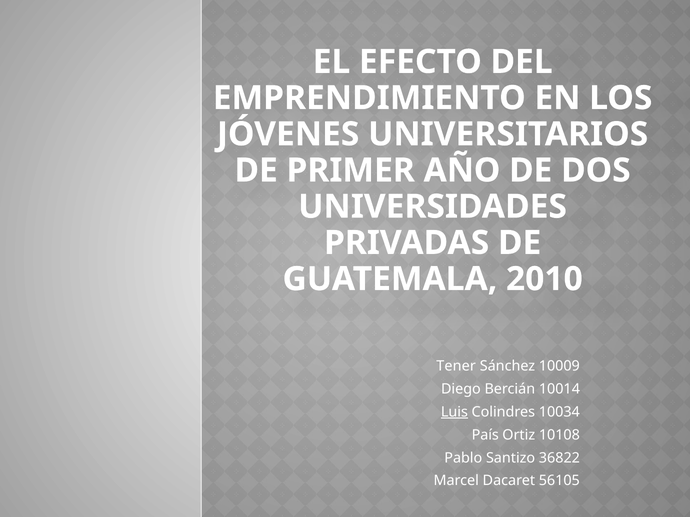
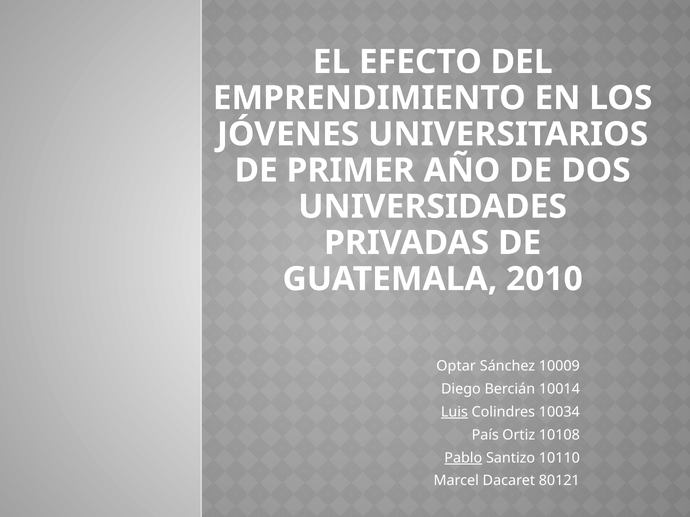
Tener: Tener -> Optar (456, 366)
Pablo underline: none -> present (463, 458)
36822: 36822 -> 10110 (559, 458)
56105: 56105 -> 80121 (559, 481)
